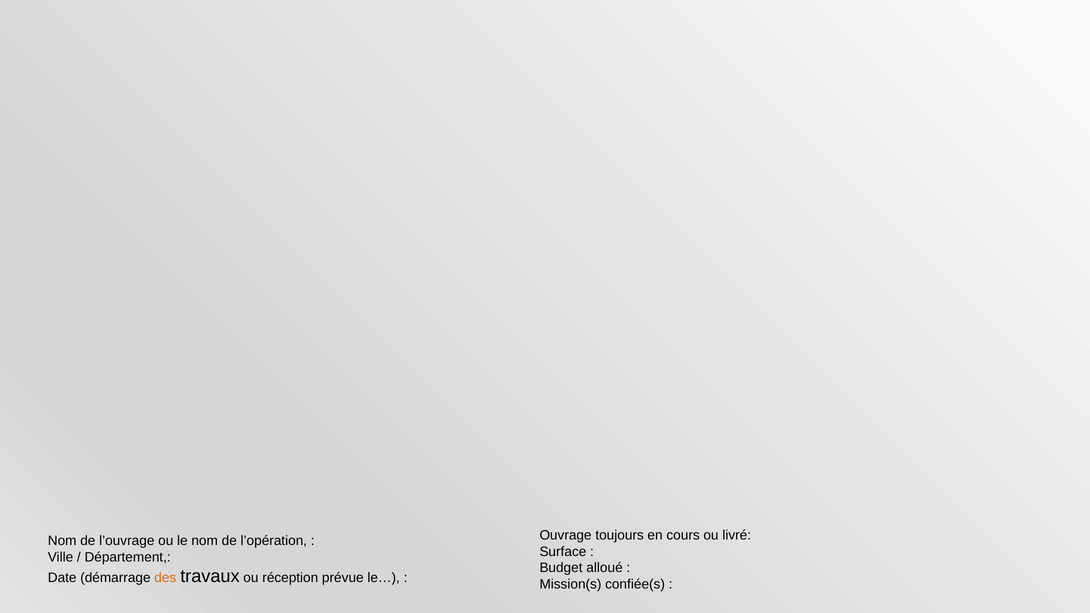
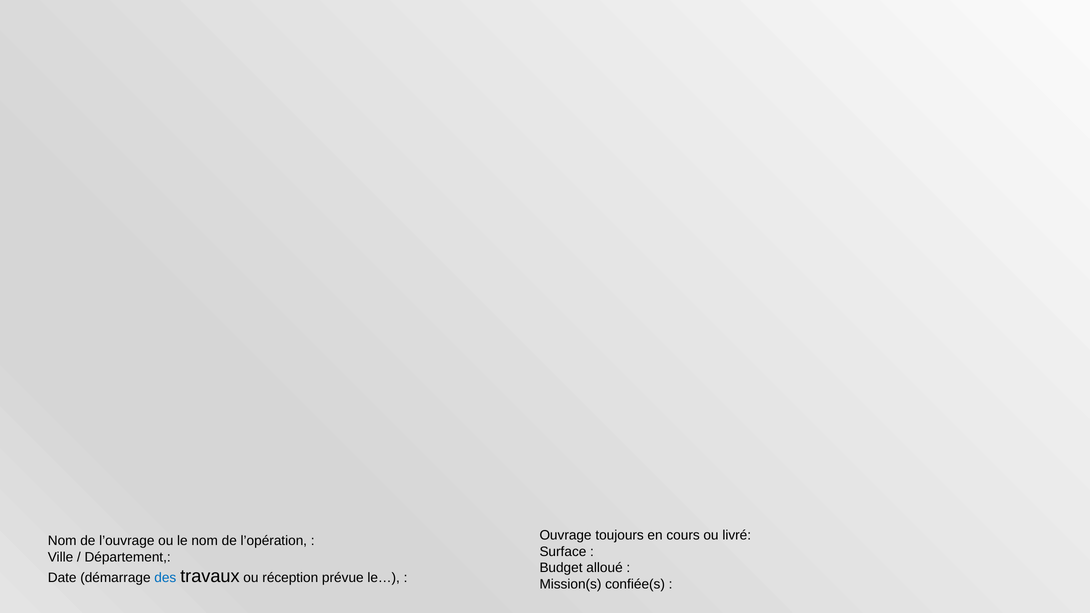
des colour: orange -> blue (165, 578)
